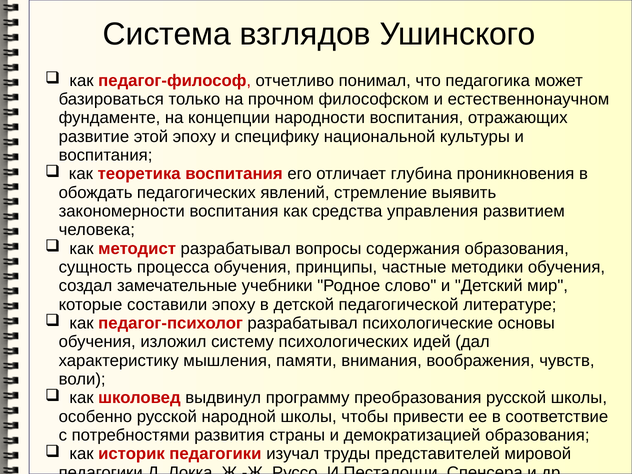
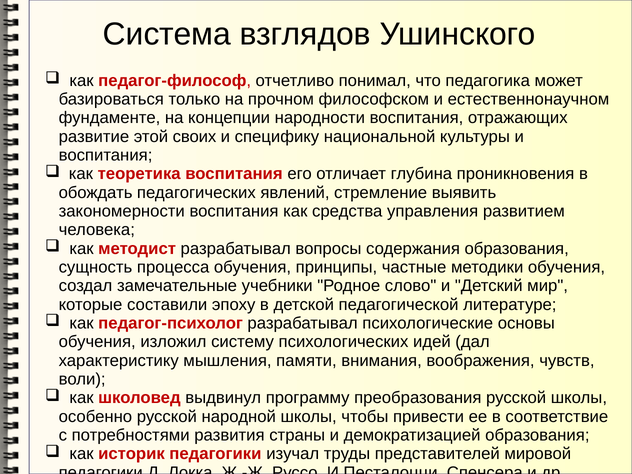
этой эпоху: эпоху -> своих (194, 137)
